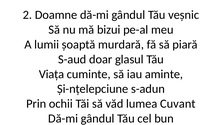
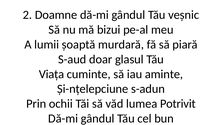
Cuvant: Cuvant -> Potrivit (178, 104)
